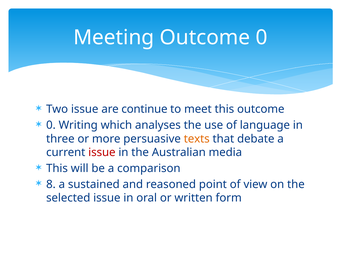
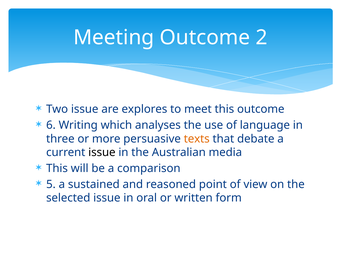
Outcome 0: 0 -> 2 (262, 37)
continue: continue -> explores (144, 109)
0: 0 -> 6 (51, 125)
issue colour: red -> black (102, 152)
8: 8 -> 5 (51, 184)
